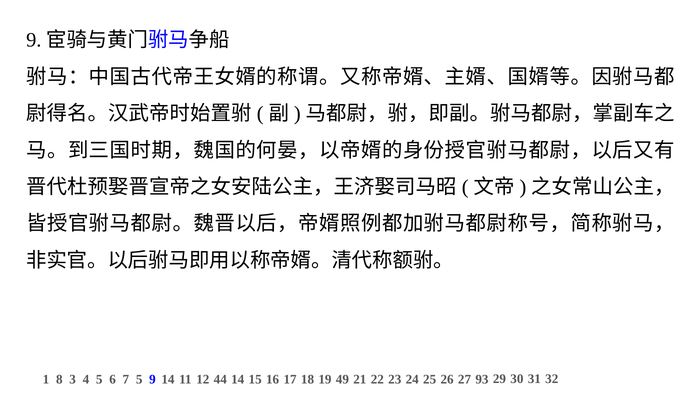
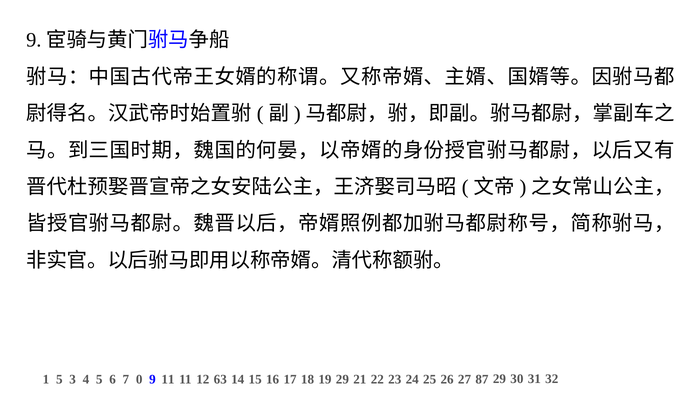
1 8: 8 -> 5 (59, 380)
7 5: 5 -> 0 (139, 380)
9 14: 14 -> 11 (168, 380)
44: 44 -> 63 (220, 380)
19 49: 49 -> 29 (342, 380)
93: 93 -> 87 (482, 380)
